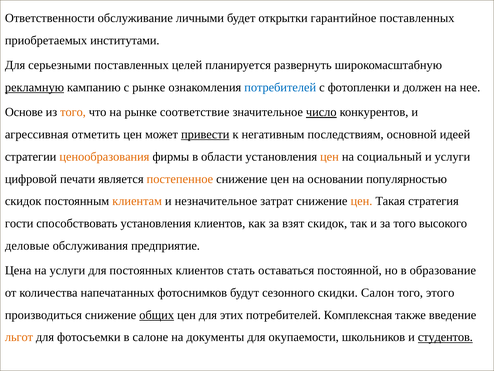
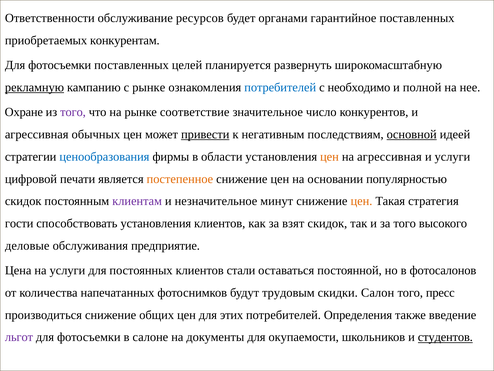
личными: личными -> ресурсов (200, 18)
открытки: открытки -> органами (283, 18)
институтами: институтами -> конкурентам (125, 40)
серьезными: серьезными -> фотосъемки (60, 65)
фотопленки: фотопленки -> необходимо (359, 87)
должен: должен -> полной (422, 87)
Основе: Основе -> Охране (24, 112)
того colour: orange -> purple (73, 112)
число underline: present -> none (321, 112)
отметить: отметить -> обычных (96, 134)
основной underline: none -> present (412, 134)
ценообразования colour: orange -> blue (104, 156)
на социальный: социальный -> агрессивная (389, 156)
клиентам colour: orange -> purple (137, 201)
затрат: затрат -> минут (277, 201)
стать: стать -> стали (241, 270)
образование: образование -> фотосалонов (443, 270)
сезонного: сезонного -> трудовым (288, 292)
этого: этого -> пресс (440, 292)
общих underline: present -> none (157, 315)
Комплексная: Комплексная -> Определения (358, 315)
льгот colour: orange -> purple (19, 337)
